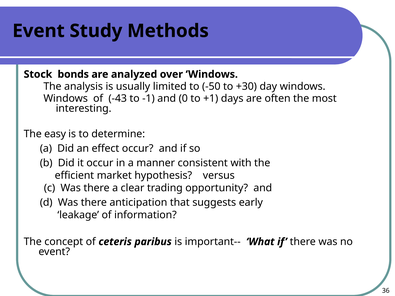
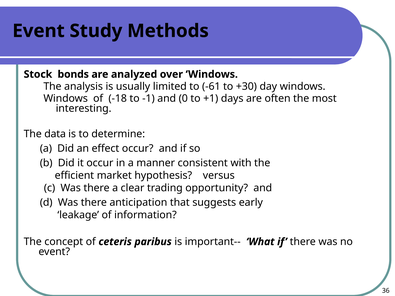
-50: -50 -> -61 (211, 86)
-43: -43 -> -18 (118, 99)
easy: easy -> data (55, 134)
